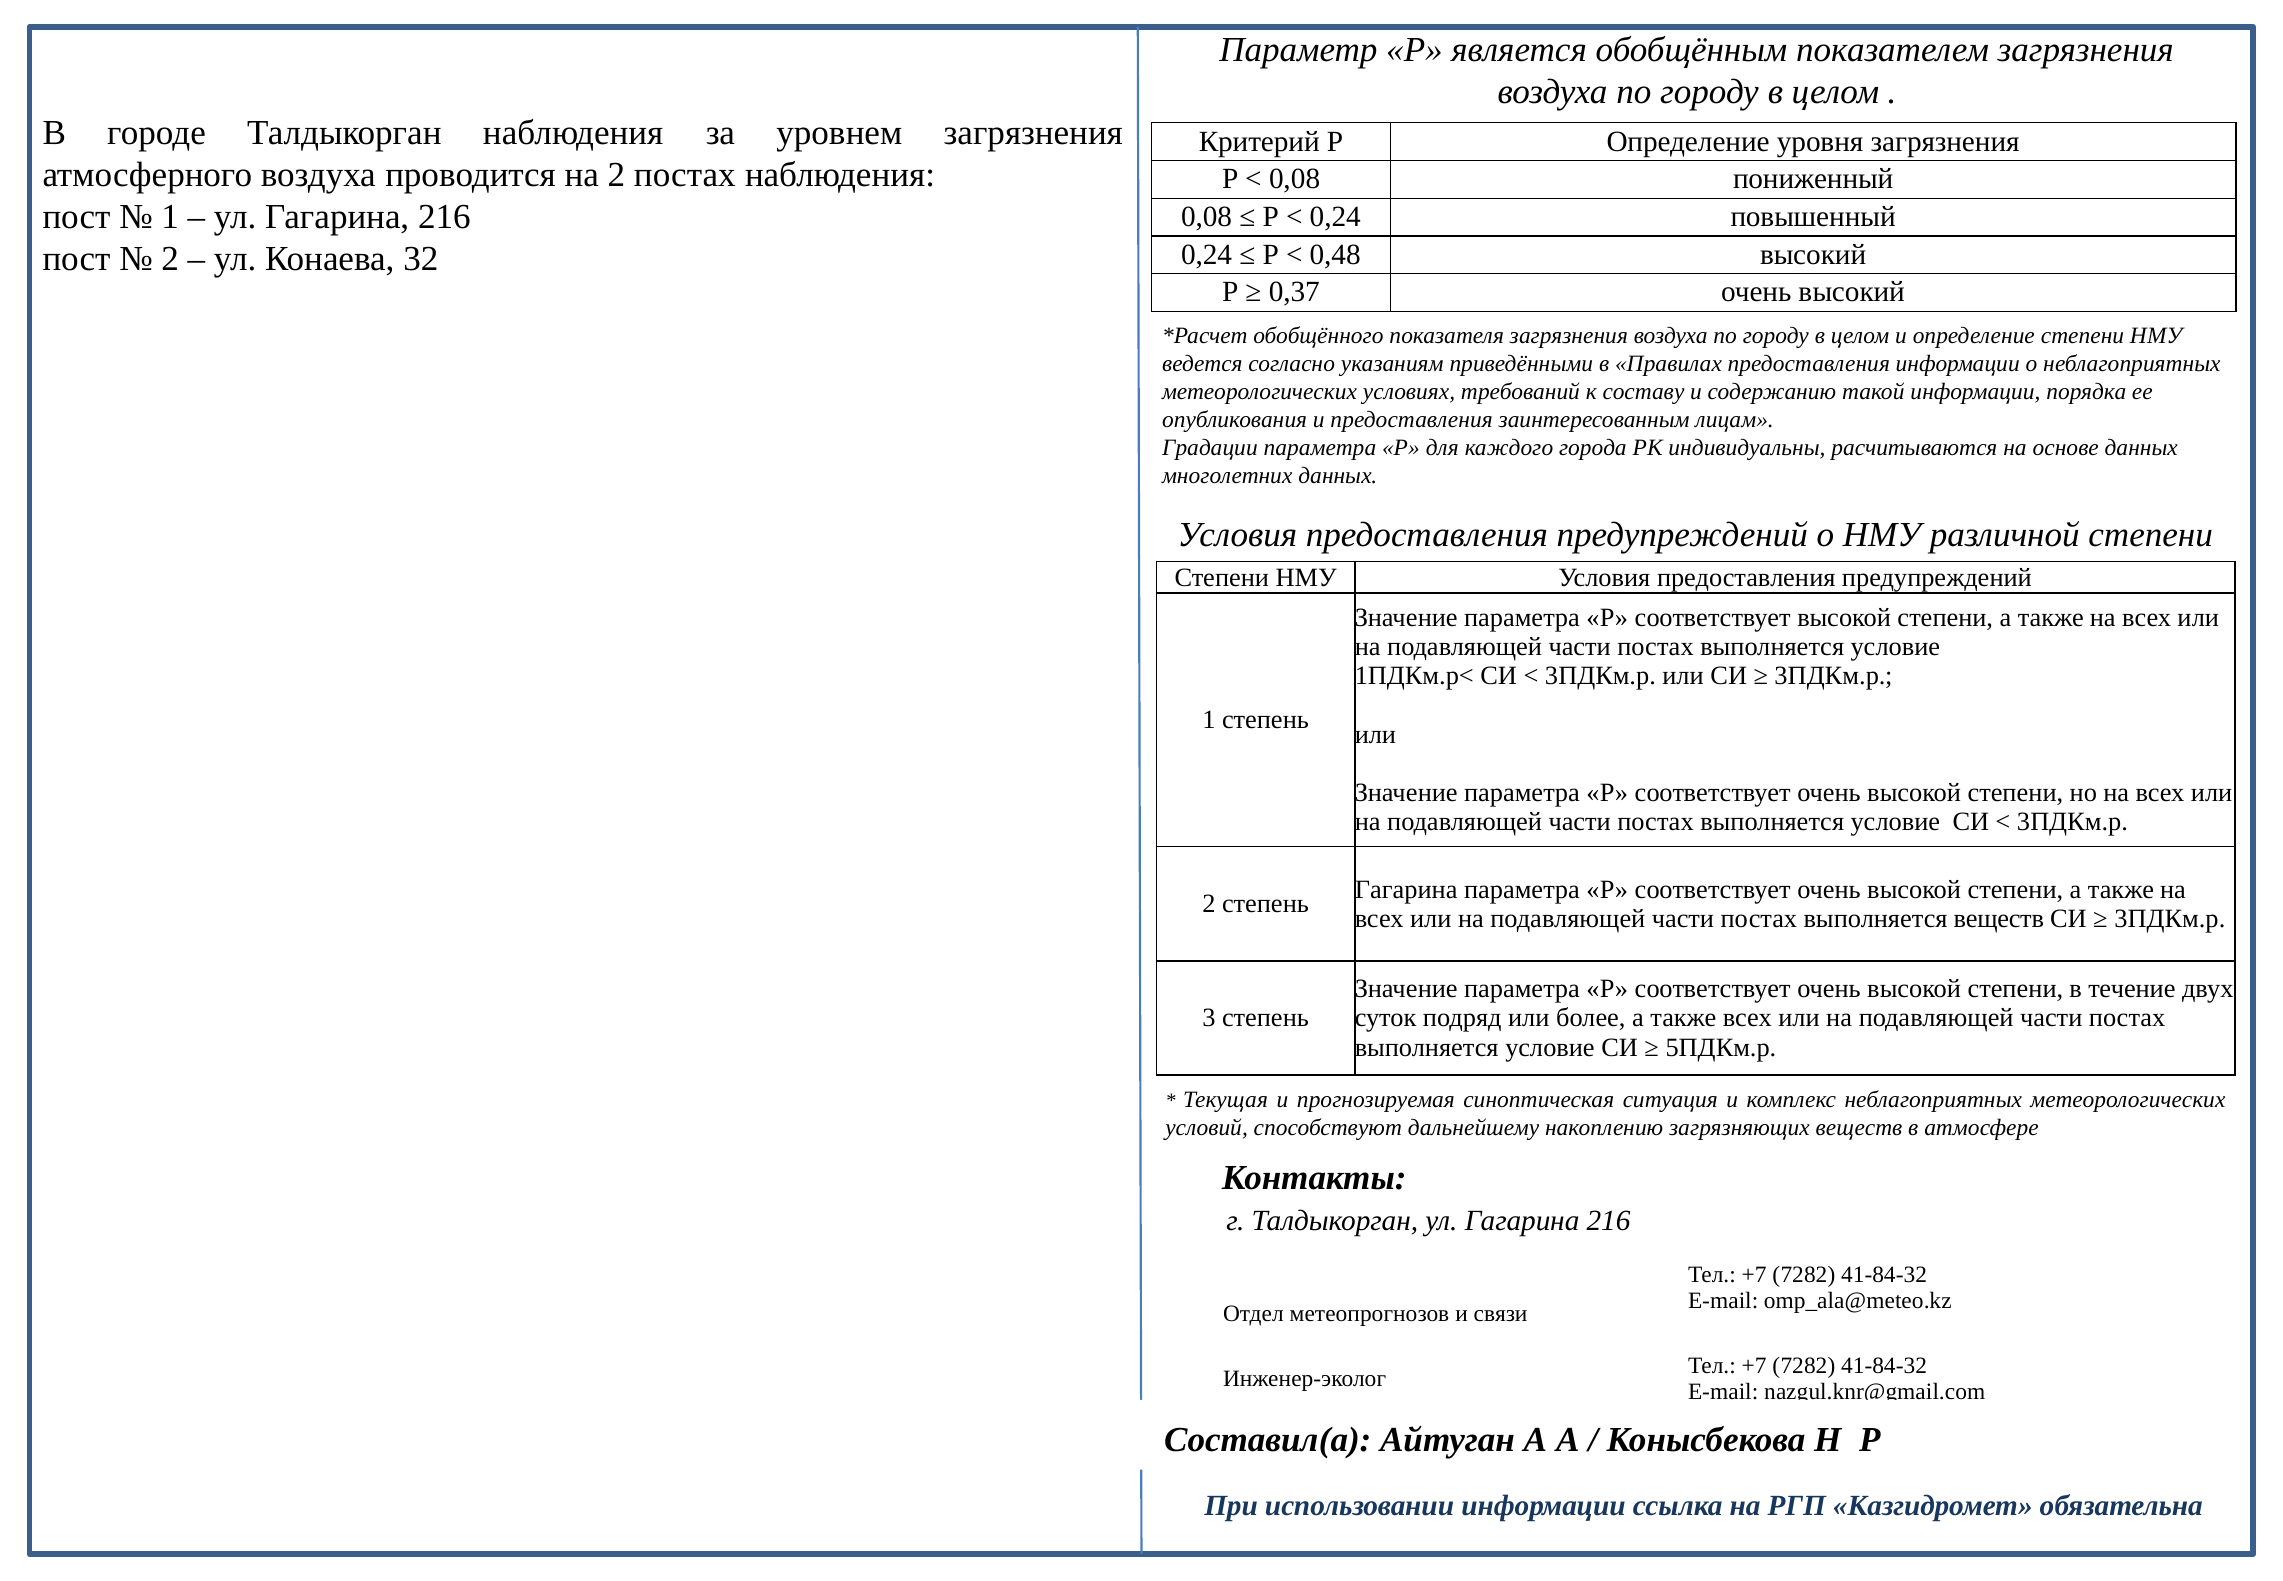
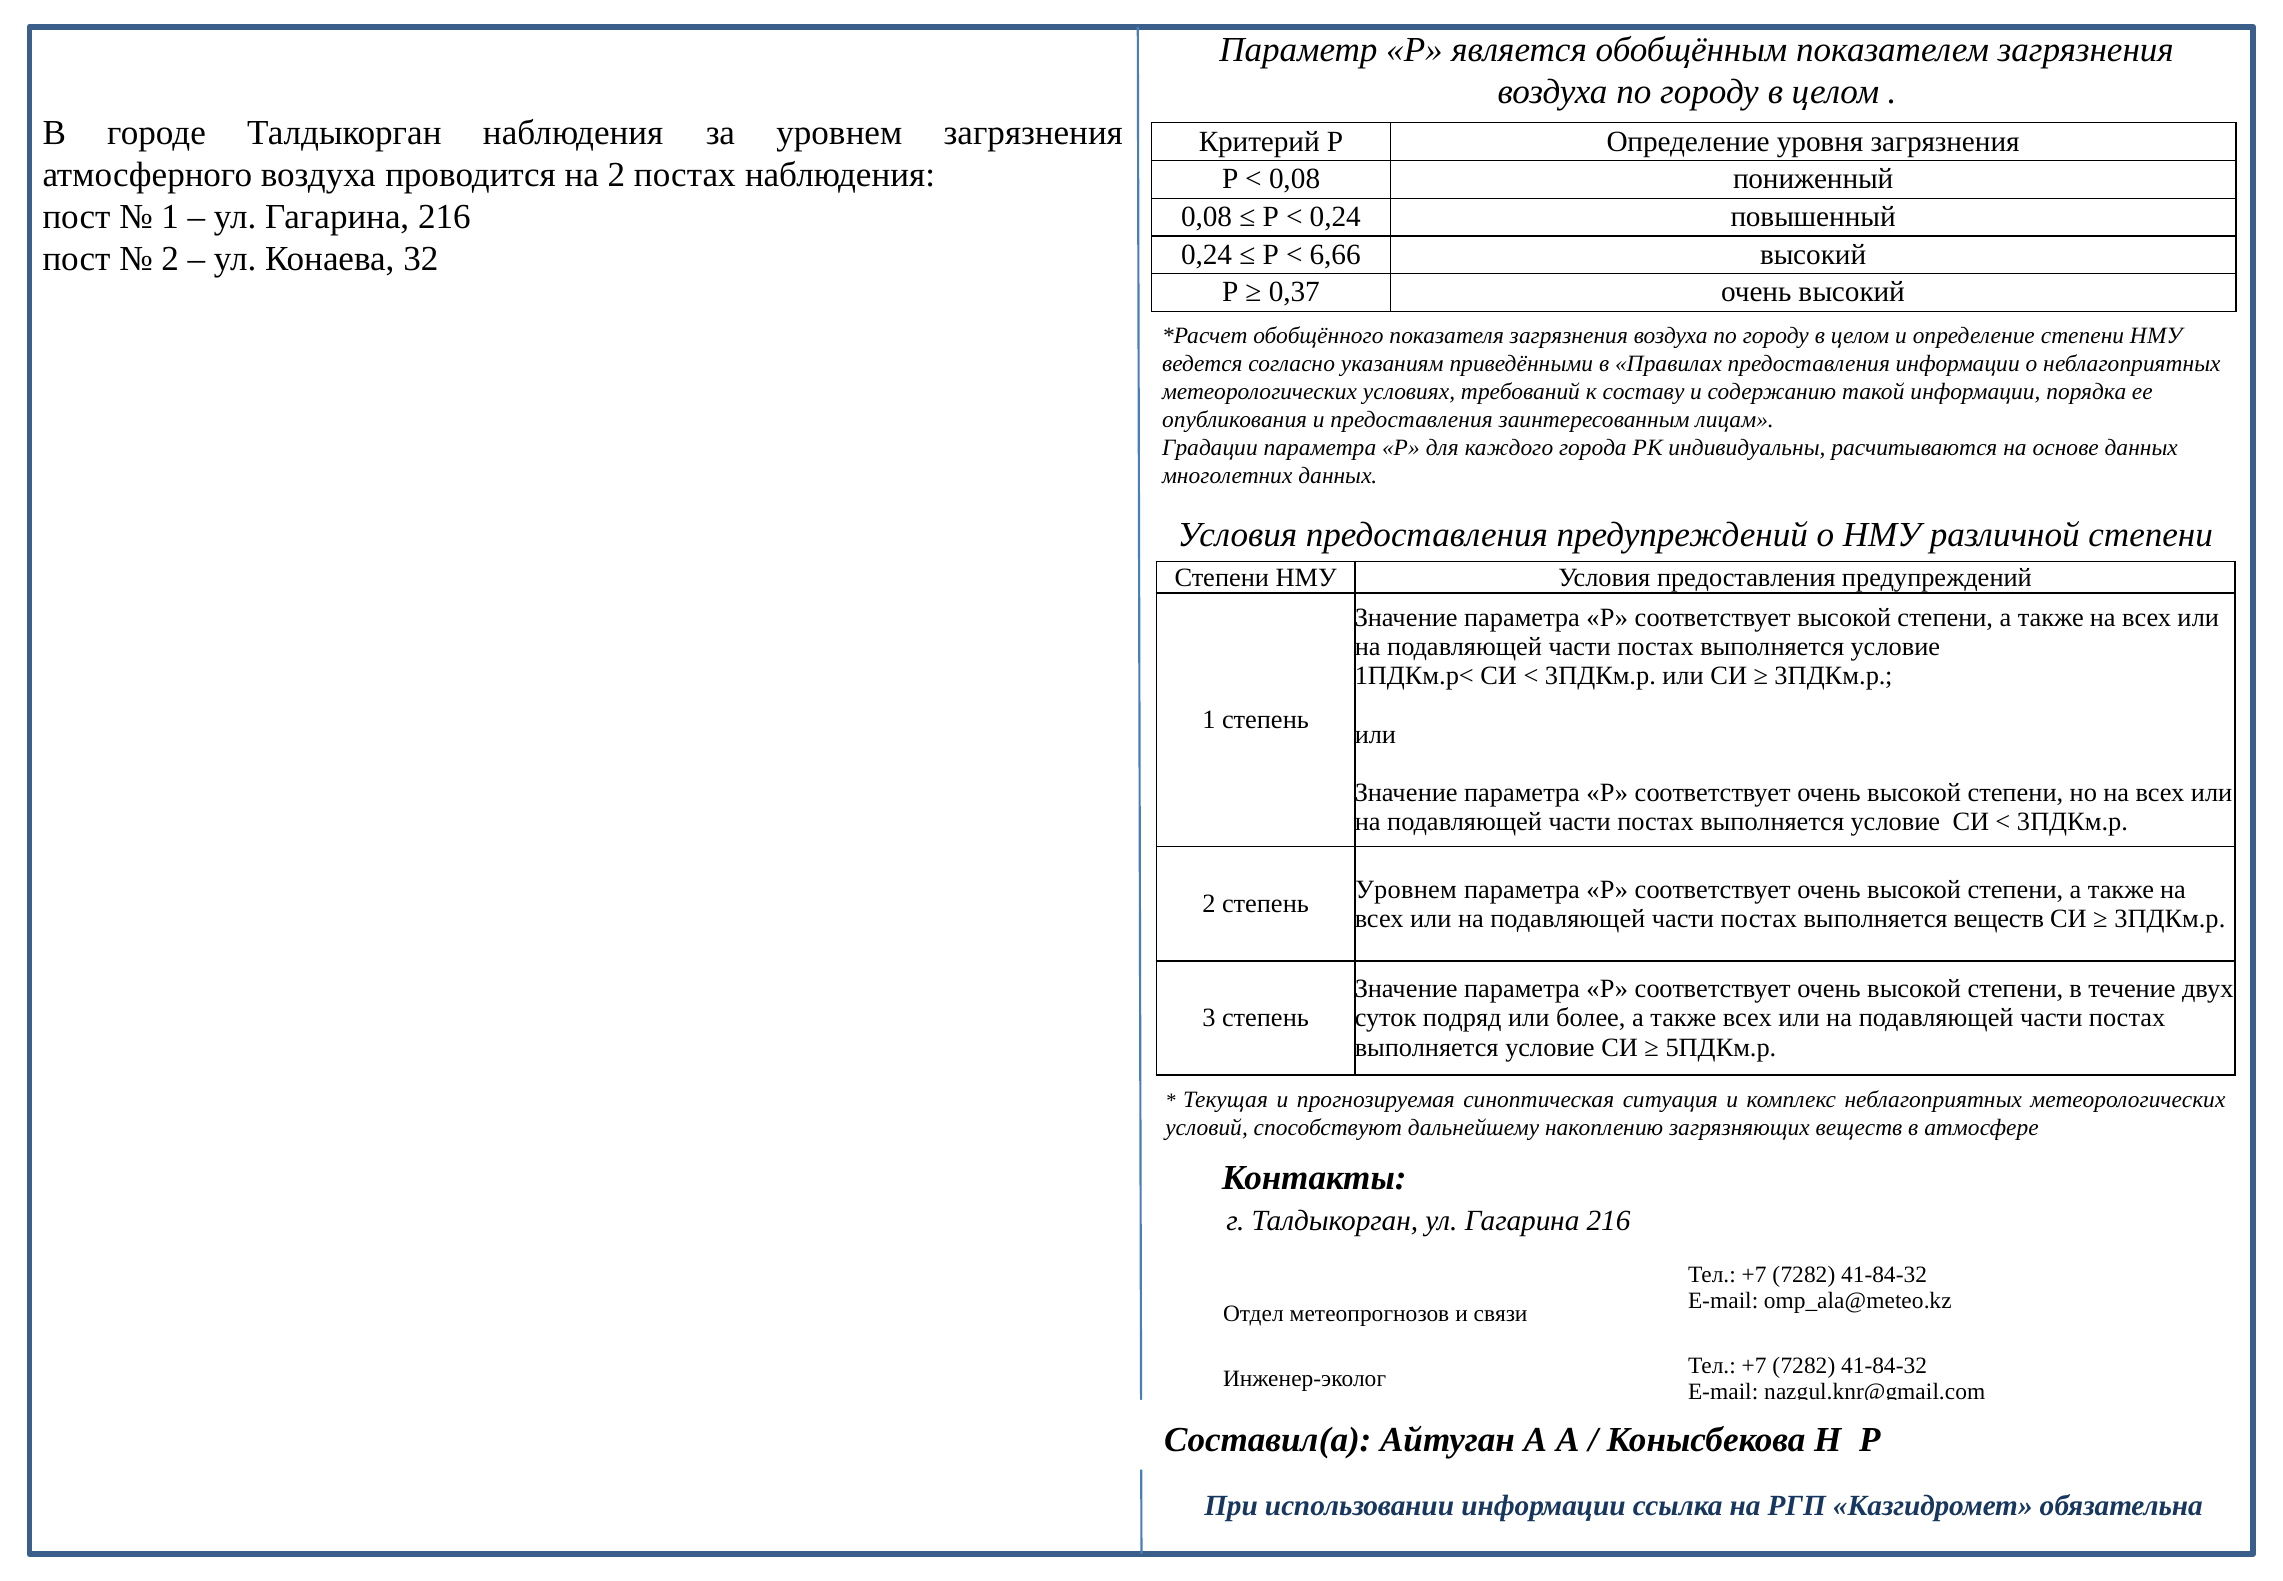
0,48: 0,48 -> 6,66 (1335, 254)
Гагарина: Гагарина -> Уровнем (1406, 889)
